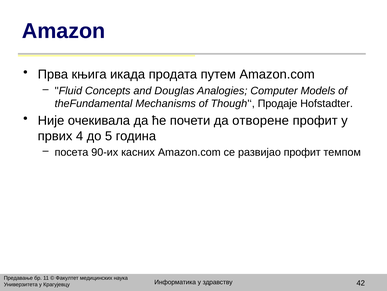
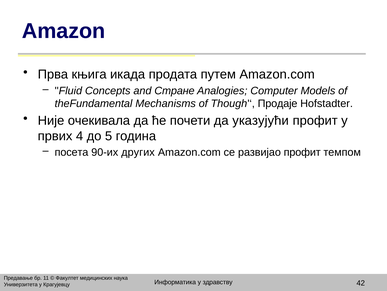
Douglas: Douglas -> Стране (175, 90)
отворене: отворене -> указујући (261, 120)
касних: касних -> других (138, 152)
